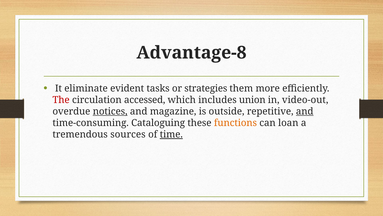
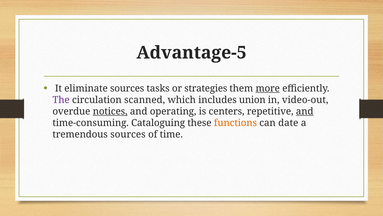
Advantage-8: Advantage-8 -> Advantage-5 (191, 53)
eliminate evident: evident -> sources (127, 88)
more underline: none -> present (268, 88)
The colour: red -> purple (61, 100)
accessed: accessed -> scanned (145, 100)
magazine: magazine -> operating (173, 111)
outside: outside -> centers (227, 111)
loan: loan -> date (288, 123)
time underline: present -> none (171, 134)
